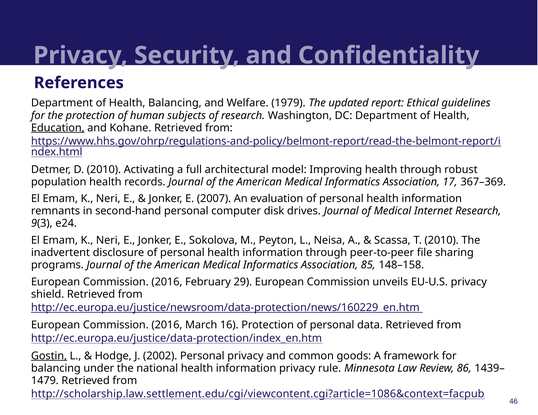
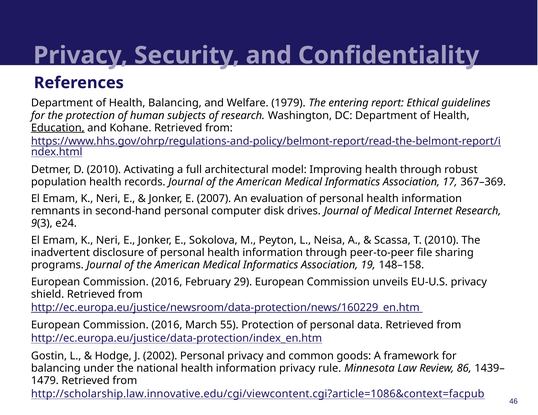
updated: updated -> entering (349, 103)
85: 85 -> 19 (368, 265)
16: 16 -> 55 (229, 326)
Gostin underline: present -> none (49, 356)
http://scholarship.law.settlement.edu/cgi/viewcontent.cgi?article=1086&context=facpub: http://scholarship.law.settlement.edu/cgi/viewcontent.cgi?article=1086&context=facpub -> http://scholarship.law.innovative.edu/cgi/viewcontent.cgi?article=1086&context=facpub (258, 395)
